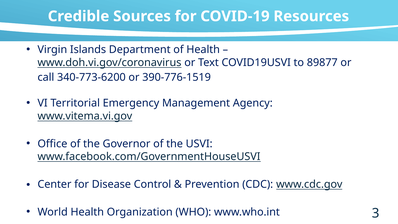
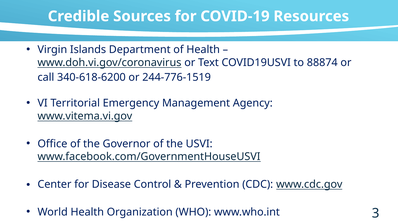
89877: 89877 -> 88874 (322, 62)
340-773-6200: 340-773-6200 -> 340-618-6200 (91, 77)
390-776-1519: 390-776-1519 -> 244-776-1519 (177, 77)
